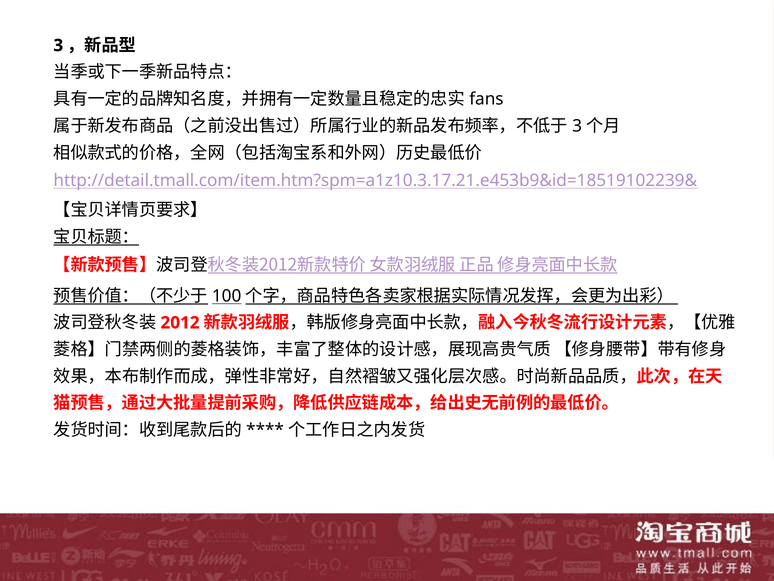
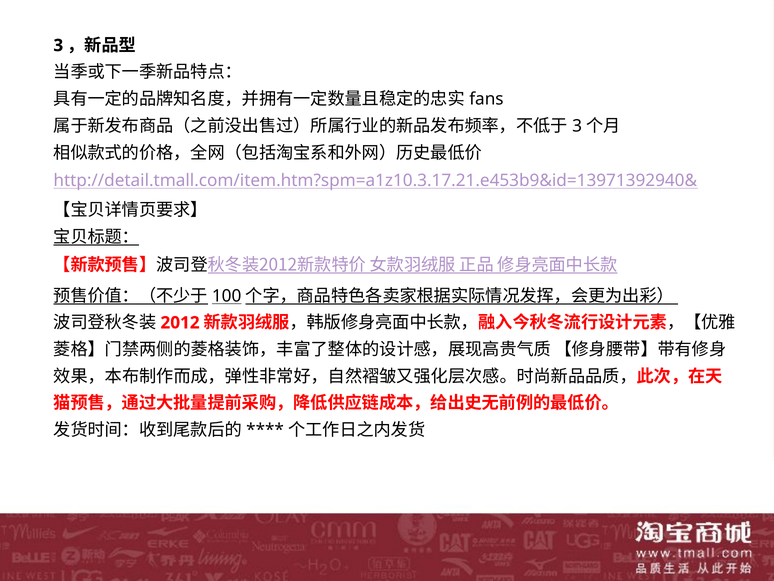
http://detail.tmall.com/item.htm?spm=a1z10.3.17.21.e453b9&id=18519102239&: http://detail.tmall.com/item.htm?spm=a1z10.3.17.21.e453b9&id=18519102239& -> http://detail.tmall.com/item.htm?spm=a1z10.3.17.21.e453b9&id=13971392940& (375, 180)
